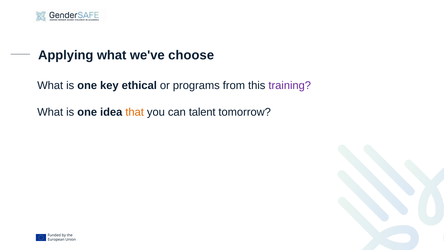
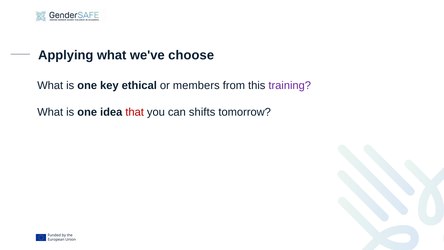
programs: programs -> members (196, 85)
that colour: orange -> red (135, 112)
talent: talent -> shifts (202, 112)
